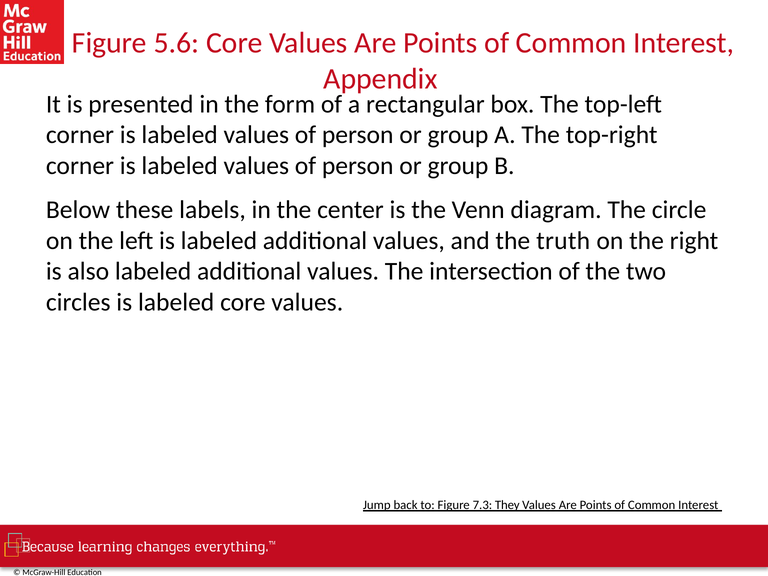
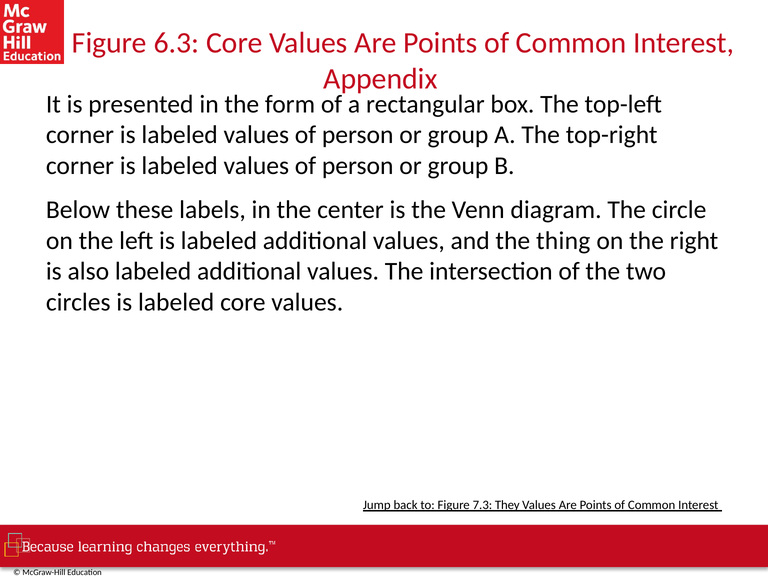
5.6: 5.6 -> 6.3 (176, 43)
truth: truth -> thing (563, 241)
